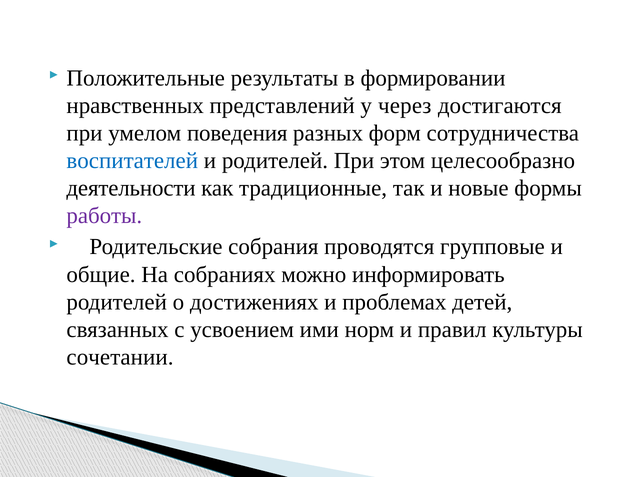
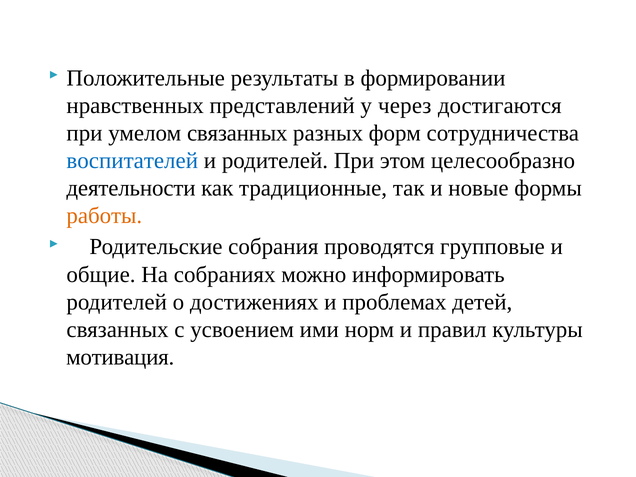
умелом поведения: поведения -> связанных (237, 133)
работы colour: purple -> orange (104, 216)
сочетании: сочетании -> мотивация (120, 357)
